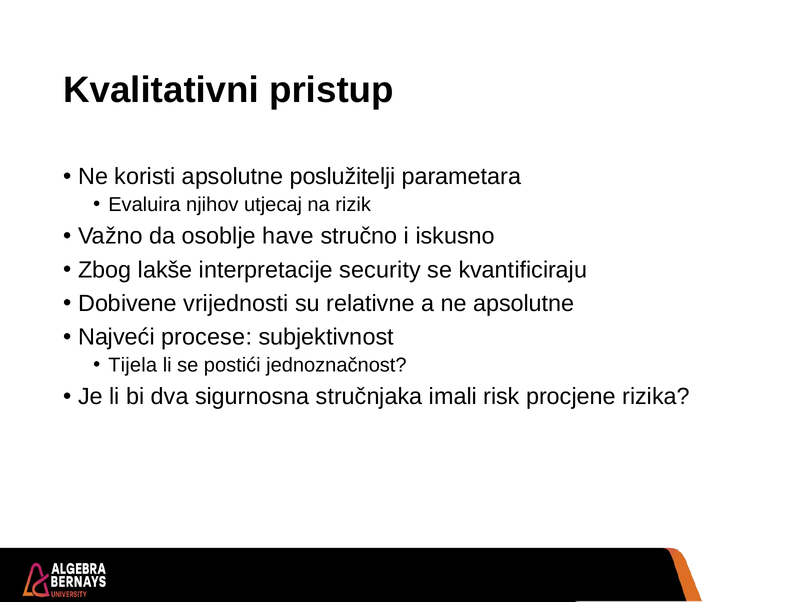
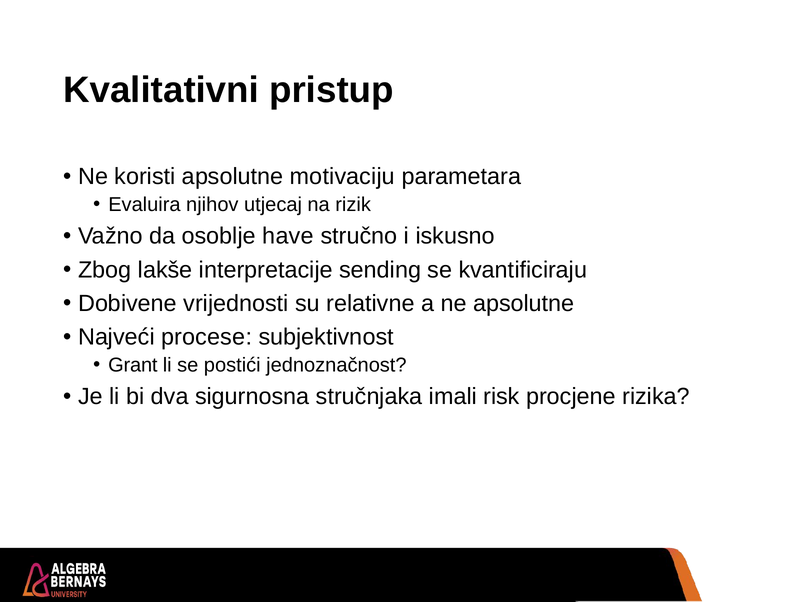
poslužitelji: poslužitelji -> motivaciju (342, 177)
security: security -> sending (380, 270)
Tijela: Tijela -> Grant (133, 365)
